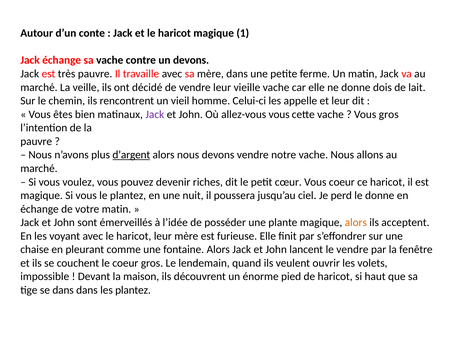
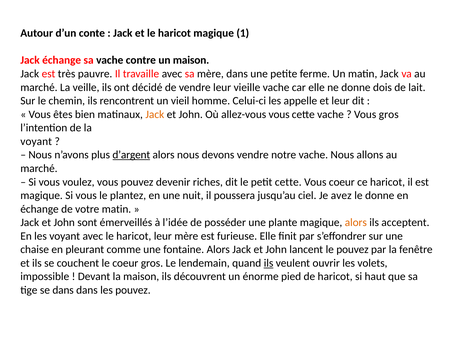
un devons: devons -> maison (191, 60)
Jack colour: purple -> orange (155, 114)
pauvre: pauvre -> voyant (36, 141)
petit cœur: cœur -> cette (288, 182)
perd: perd -> avez (341, 195)
le vendre: vendre -> pouvez (352, 249)
ils underline: none -> present (269, 263)
les plantez: plantez -> pouvez (133, 290)
